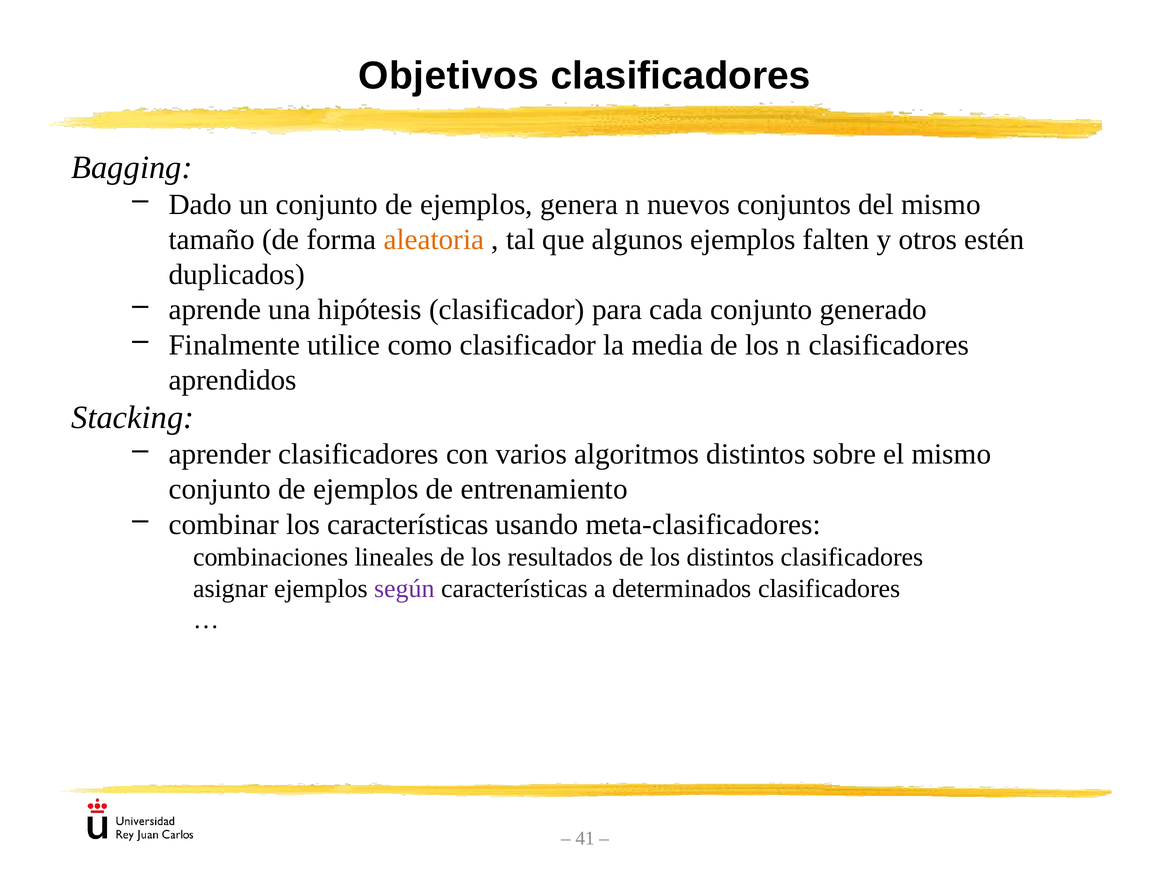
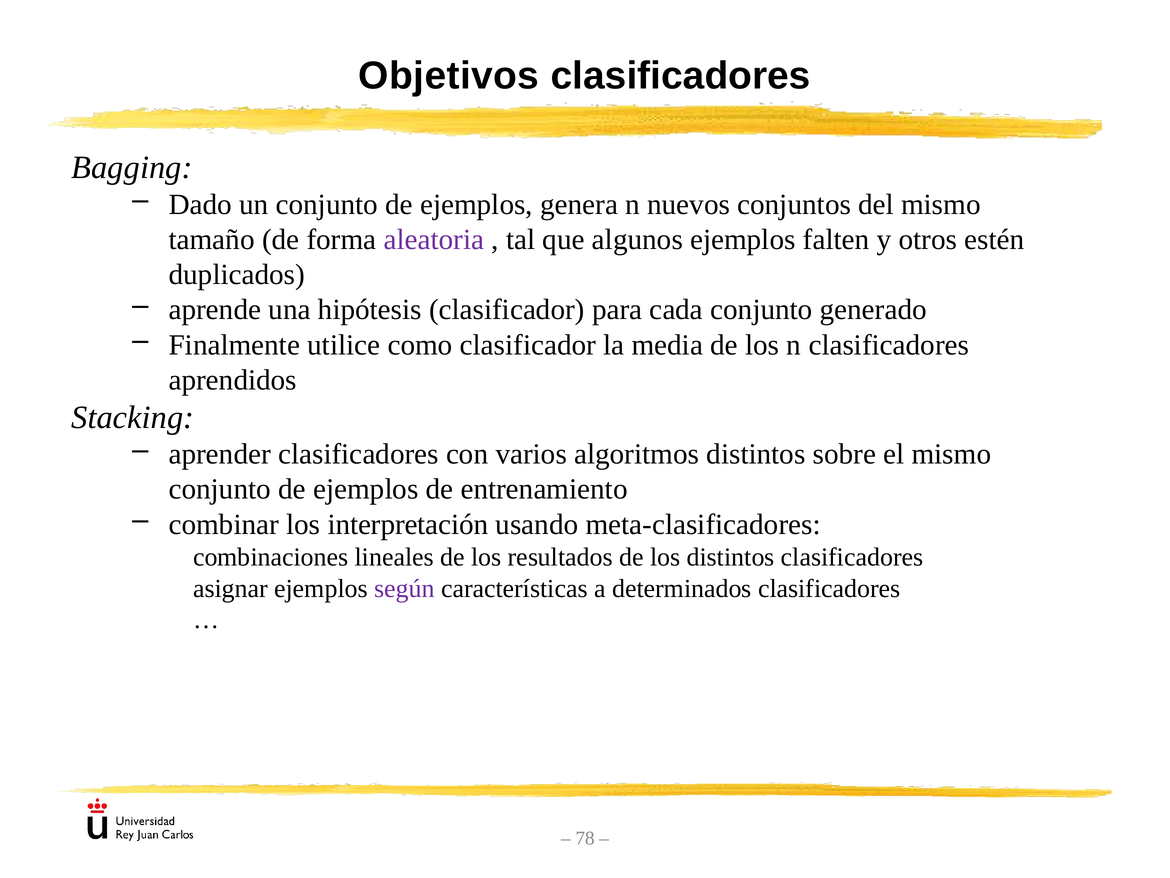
aleatoria colour: orange -> purple (434, 239)
los características: características -> interpretación (408, 524)
41: 41 -> 78 (585, 838)
